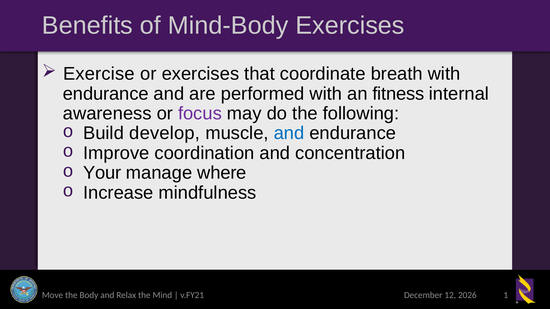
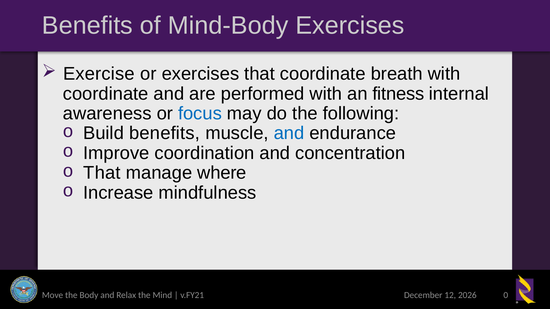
endurance: endurance -> coordinate (106, 94)
focus colour: purple -> blue (200, 114)
Build develop: develop -> benefits (165, 133)
Your: Your -> That (102, 173)
1: 1 -> 0 (506, 296)
